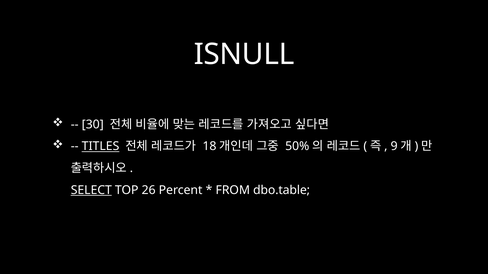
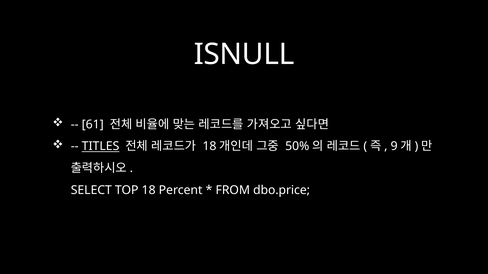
30: 30 -> 61 (93, 125)
SELECT underline: present -> none (91, 191)
26: 26 -> 18 (149, 191)
dbo.table: dbo.table -> dbo.price (282, 191)
